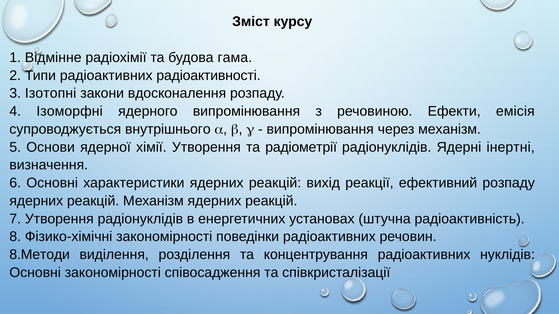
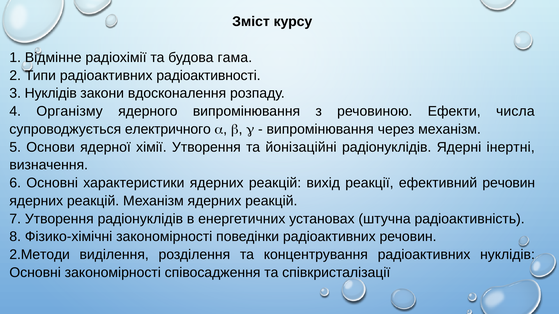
3 Ізотопні: Ізотопні -> Нуклідів (51, 93)
Ізоморфні: Ізоморфні -> Організму (70, 111)
емісія: емісія -> числа (515, 111)
внутрішнього: внутрішнього -> електричного (168, 129)
радіометрії: радіометрії -> йонізаційні (301, 147)
ефективний розпаду: розпаду -> речовин (509, 183)
8.Методи: 8.Методи -> 2.Методи (40, 255)
